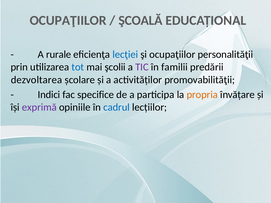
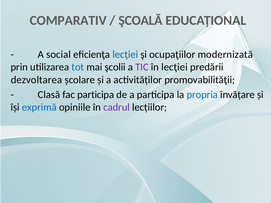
OCUPAŢIILOR: OCUPAŢIILOR -> COMPARATIV (68, 21)
rurale: rurale -> social (59, 55)
personalităţii: personalităţii -> modernizată (225, 55)
în familii: familii -> lecţiei (174, 67)
Indici: Indici -> Clasă (49, 95)
fac specifice: specifice -> participa (96, 95)
propria colour: orange -> blue (202, 95)
exprimă colour: purple -> blue (39, 107)
cadrul colour: blue -> purple (116, 107)
